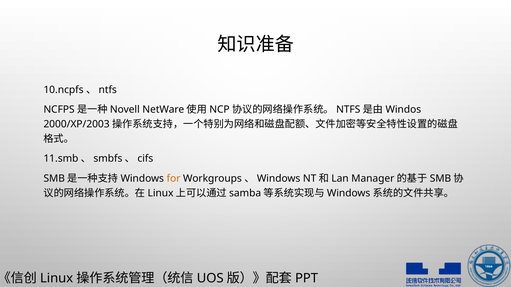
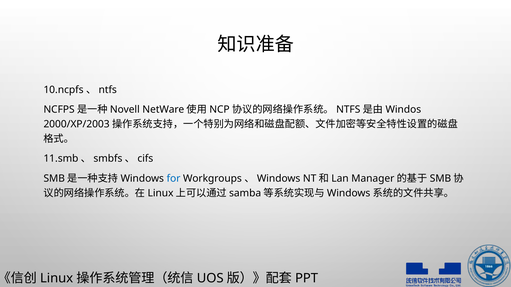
for colour: orange -> blue (174, 179)
